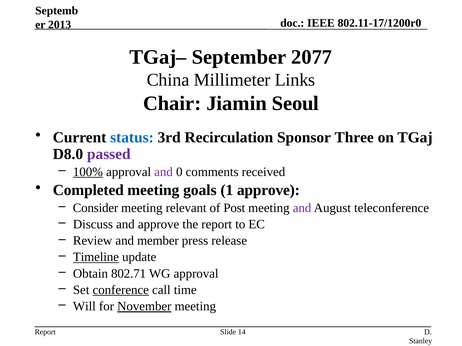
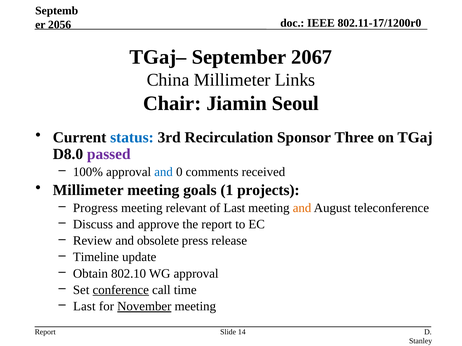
2013: 2013 -> 2056 (60, 25)
2077: 2077 -> 2067 (312, 57)
100% underline: present -> none (88, 172)
and colour: purple -> blue (164, 172)
Completed: Completed -> Millimeter (88, 190)
1 approve: approve -> projects (268, 190)
Consider: Consider -> Progress (95, 208)
of Post: Post -> Last (234, 208)
and colour: purple -> orange (302, 208)
member: member -> obsolete (158, 241)
Timeline underline: present -> none (96, 257)
802.71: 802.71 -> 802.10 (129, 274)
Will: Will -> Last (84, 307)
